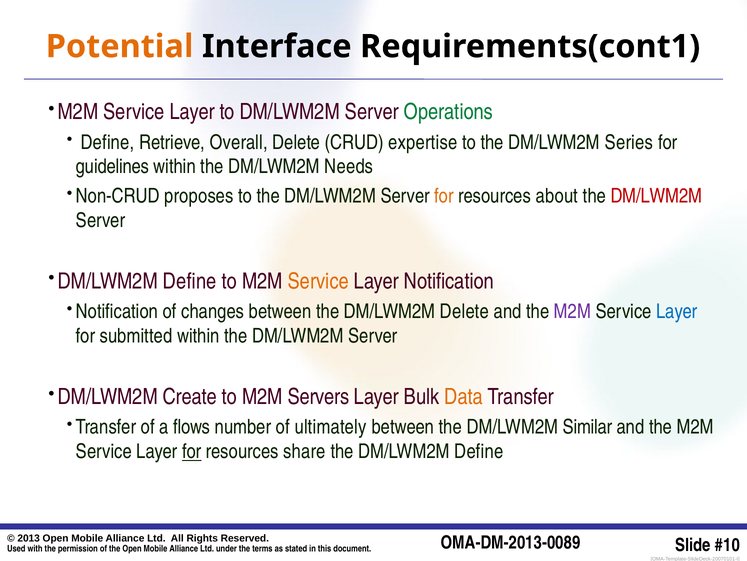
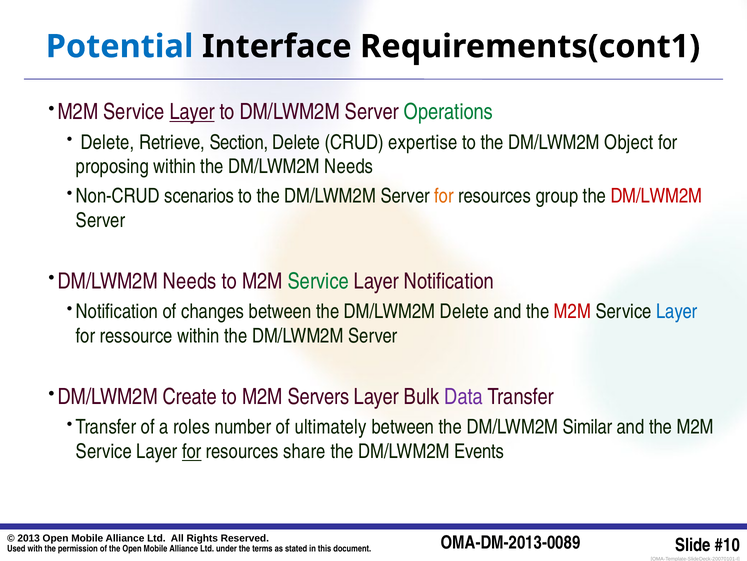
Potential colour: orange -> blue (120, 46)
Layer underline: none -> present (192, 112)
Define: Define -> Delete (108, 142)
Overall: Overall -> Section (239, 142)
Series: Series -> Object (629, 142)
guidelines: guidelines -> proposing (112, 167)
proposes: proposes -> scenarios (199, 196)
about: about -> group (557, 196)
Define: Define -> Needs (190, 281)
Service colour: orange -> green (318, 281)
M2M colour: purple -> red (572, 311)
submitted: submitted -> ressource (136, 336)
Data colour: orange -> purple (464, 396)
flows: flows -> roles (192, 427)
the DM/LWM2M Define: Define -> Events (479, 451)
